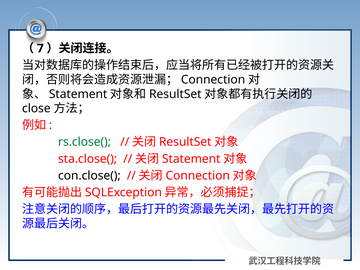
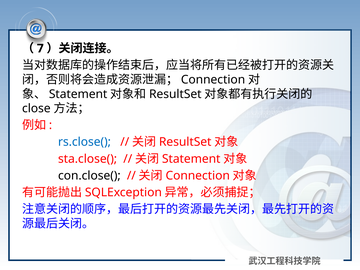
rs.close( colour: green -> blue (84, 142)
